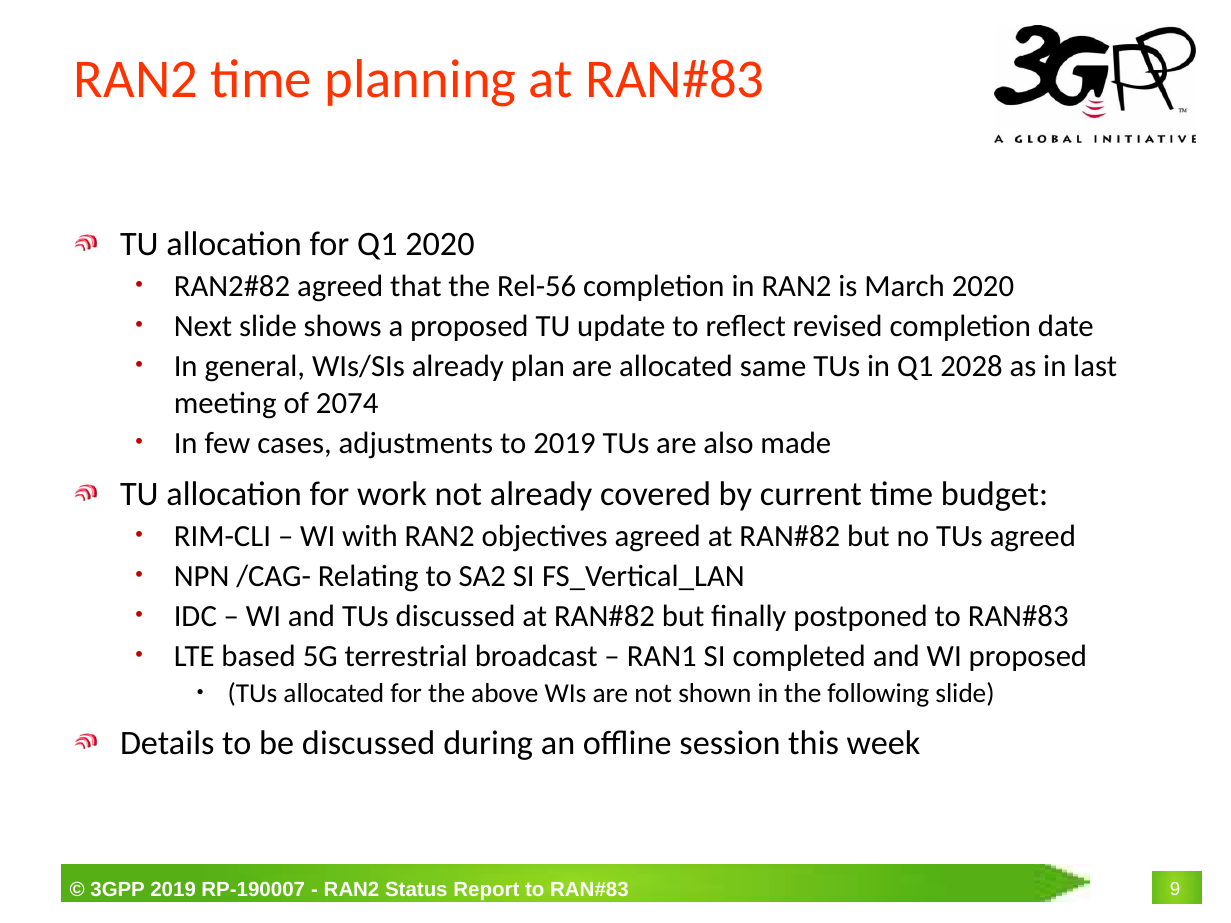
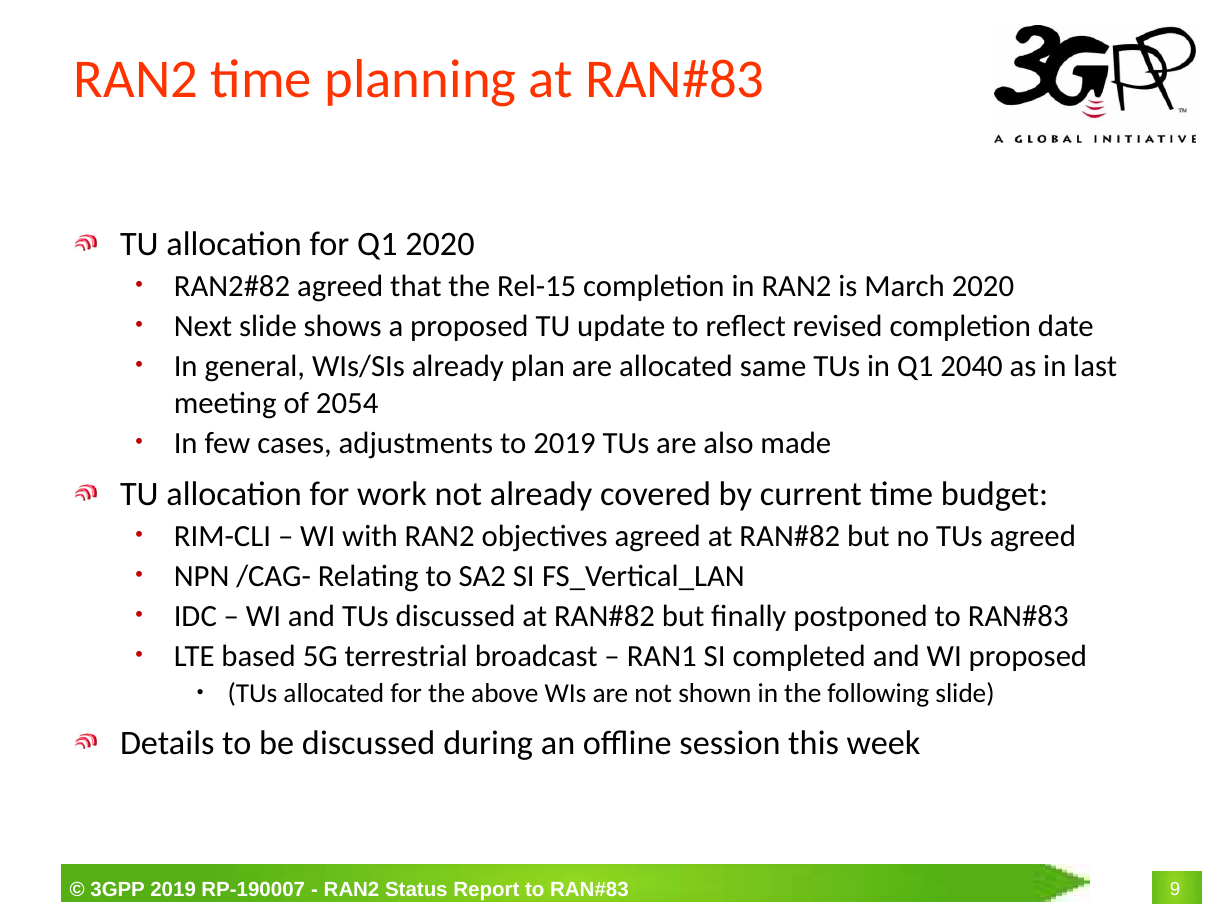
Rel-56: Rel-56 -> Rel-15 (537, 286)
2028: 2028 -> 2040 (972, 366)
2074: 2074 -> 2054 (347, 403)
